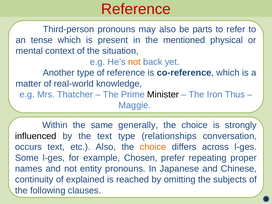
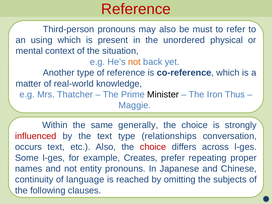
parts: parts -> must (202, 29)
tense: tense -> using (42, 40)
mentioned: mentioned -> unordered (184, 40)
influenced colour: black -> red (36, 136)
choice colour: orange -> red (153, 147)
Chosen: Chosen -> Creates (141, 158)
explained: explained -> language (85, 180)
